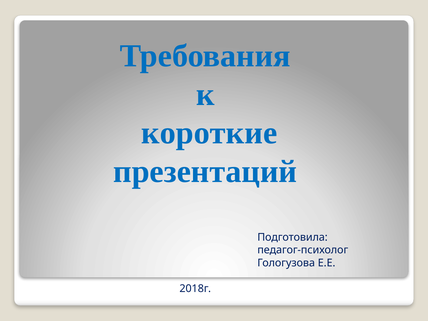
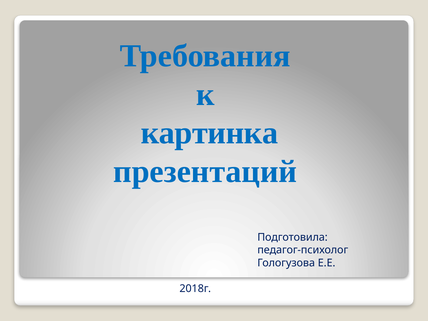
короткие: короткие -> картинка (209, 133)
